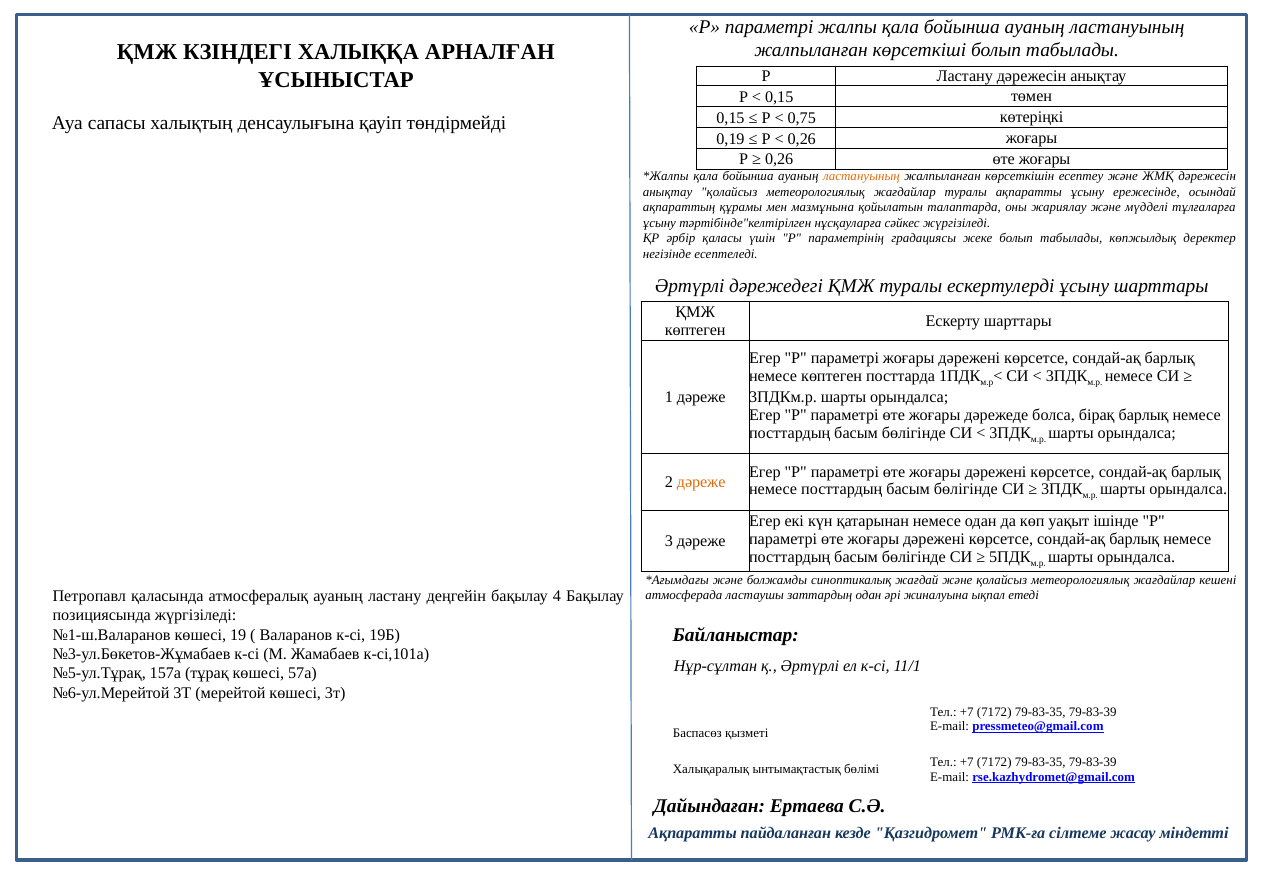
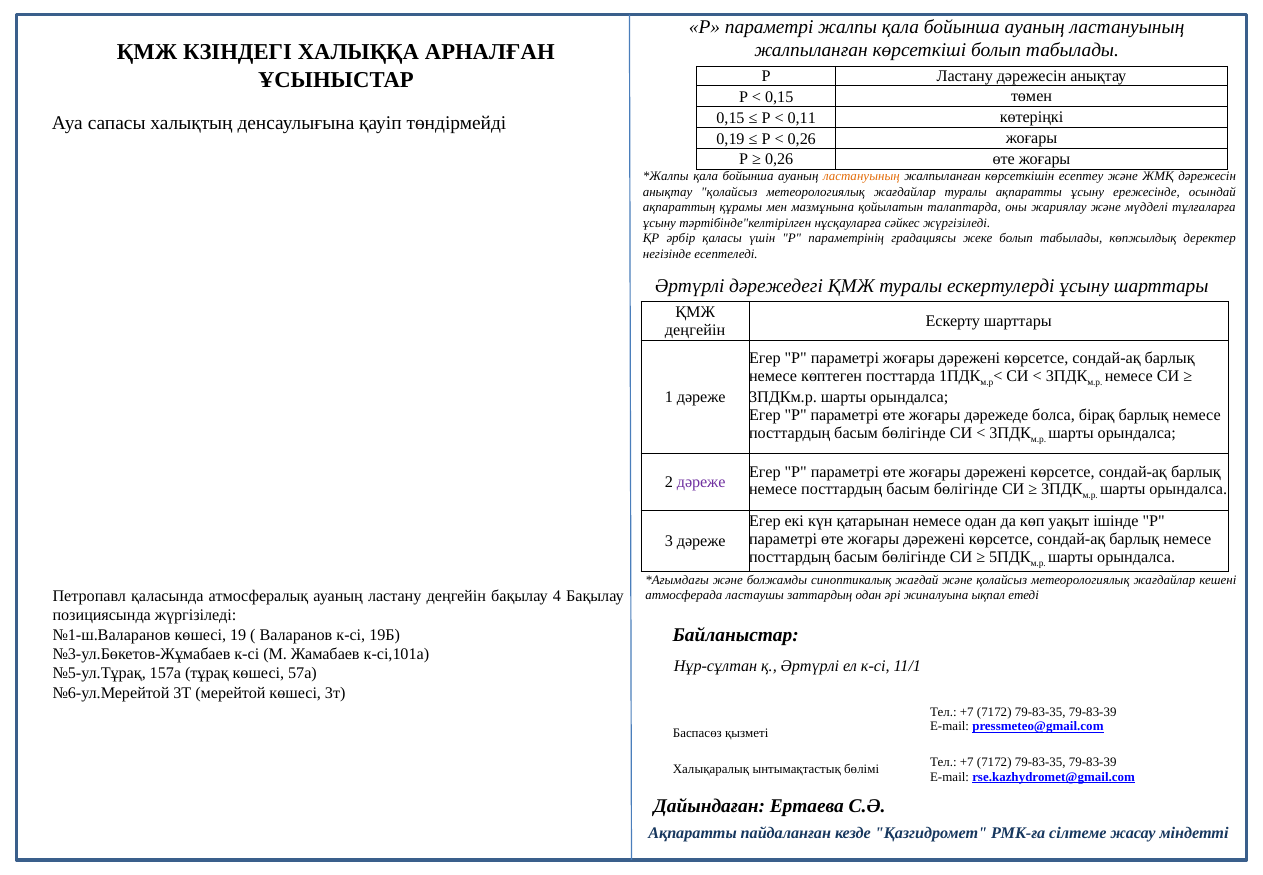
0,75: 0,75 -> 0,11 (802, 118)
көптеген: көптеген -> деңгейін (695, 329)
дәреже colour: orange -> purple (701, 482)
